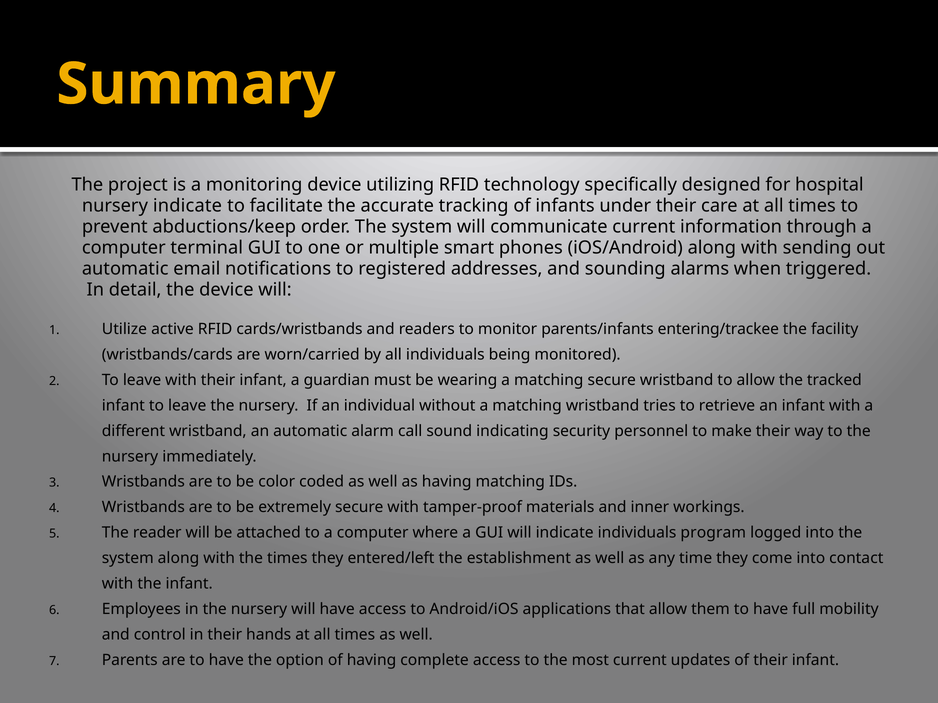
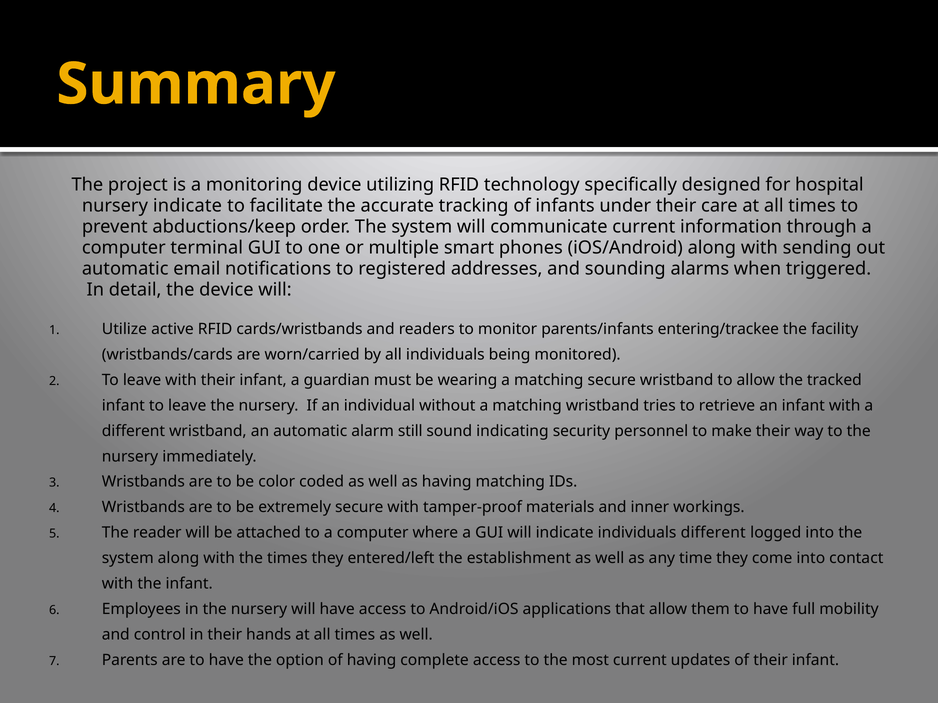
call: call -> still (410, 431)
individuals program: program -> different (713, 533)
